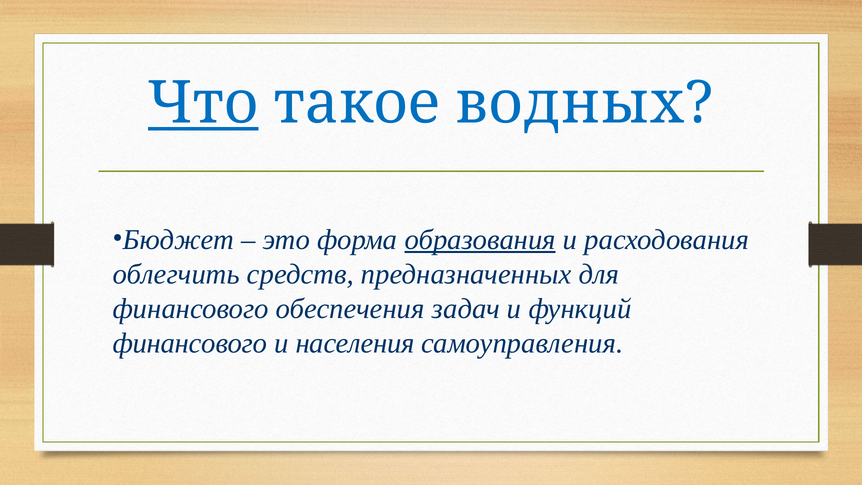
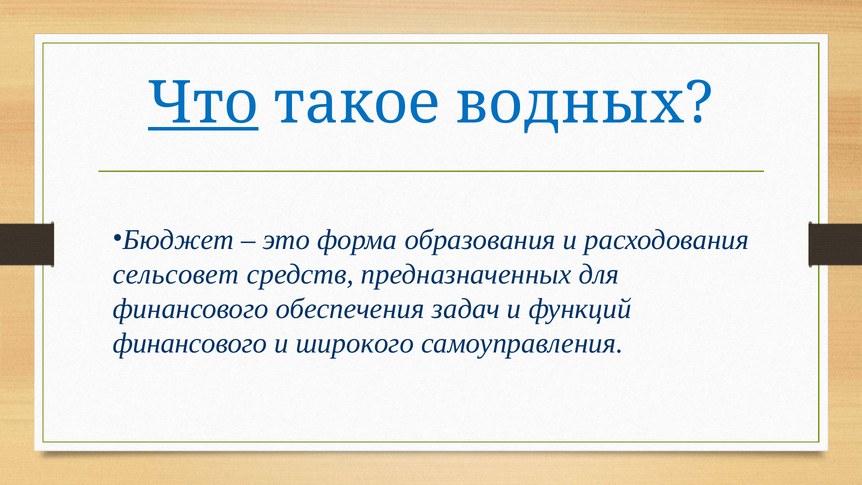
образования underline: present -> none (480, 240)
облегчить: облегчить -> сельсовет (176, 274)
населения: населения -> широкого (355, 343)
